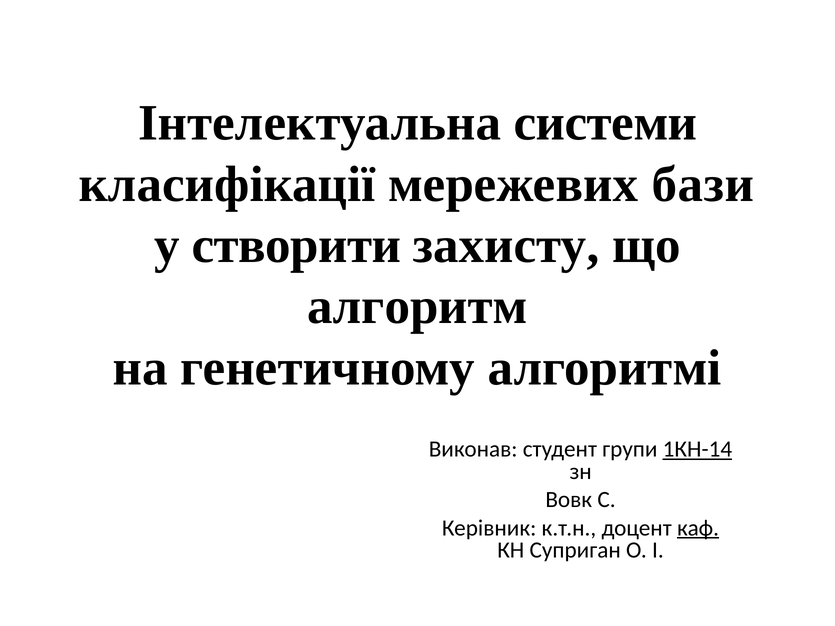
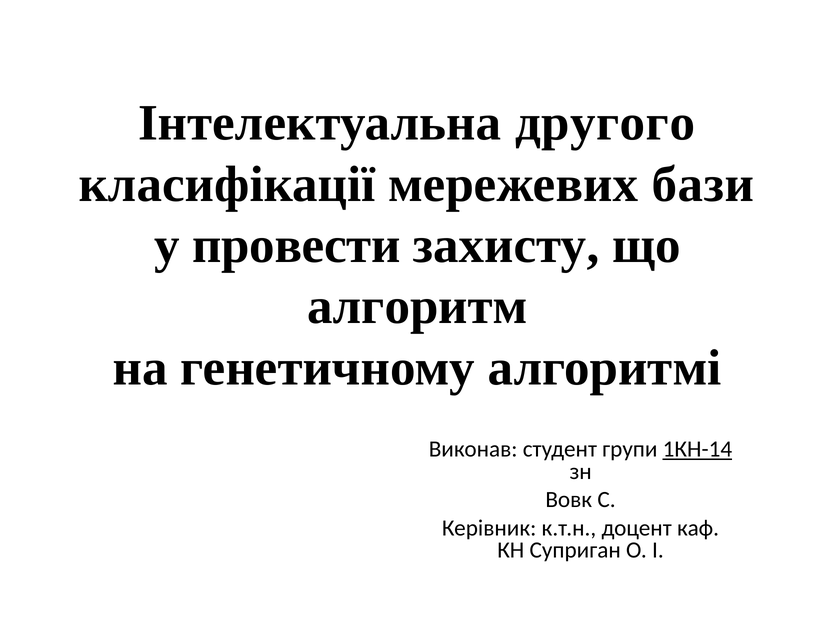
системи: системи -> другого (605, 123)
створити: створити -> провести (296, 246)
каф underline: present -> none (698, 528)
